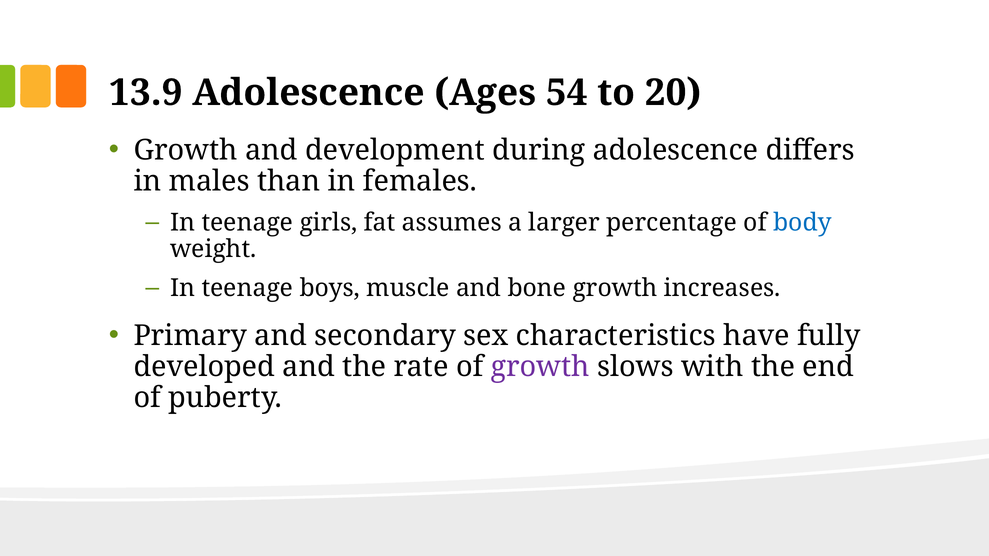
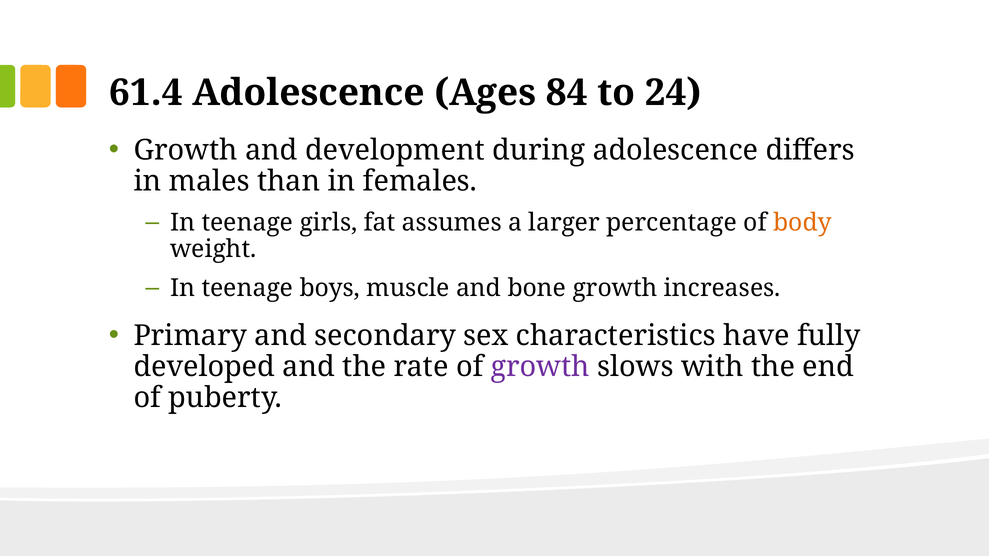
13.9: 13.9 -> 61.4 (146, 93)
54: 54 -> 84 (567, 93)
20: 20 -> 24 (673, 93)
body colour: blue -> orange (802, 223)
